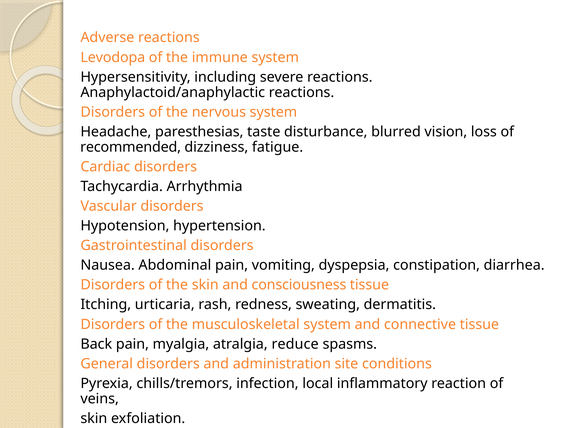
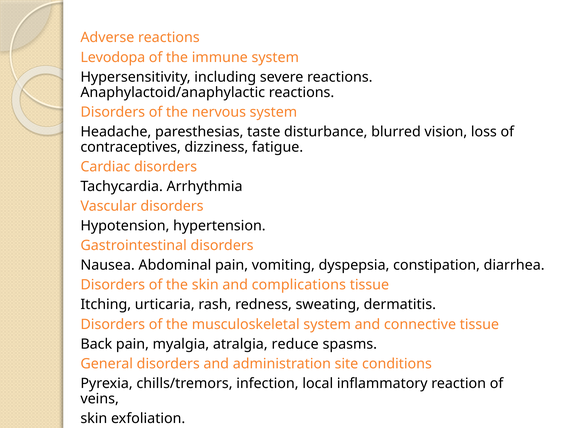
recommended: recommended -> contraceptives (131, 147)
consciousness: consciousness -> complications (299, 285)
